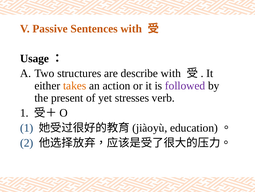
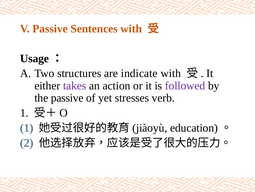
describe: describe -> indicate (139, 73)
takes colour: orange -> purple (75, 85)
the present: present -> passive (67, 98)
